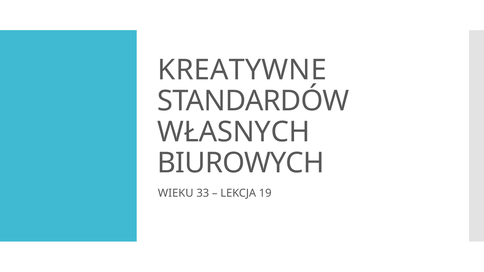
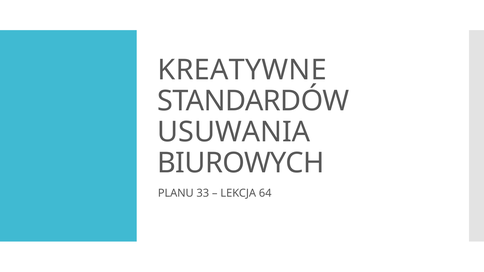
WŁASNYCH: WŁASNYCH -> USUWANIA (234, 132)
WIEKU: WIEKU -> PLANU (176, 193)
19: 19 -> 64 (265, 193)
